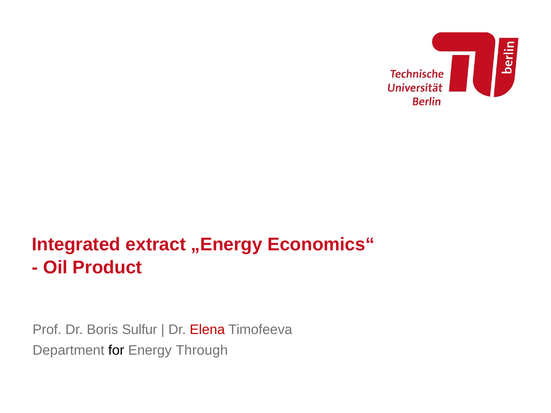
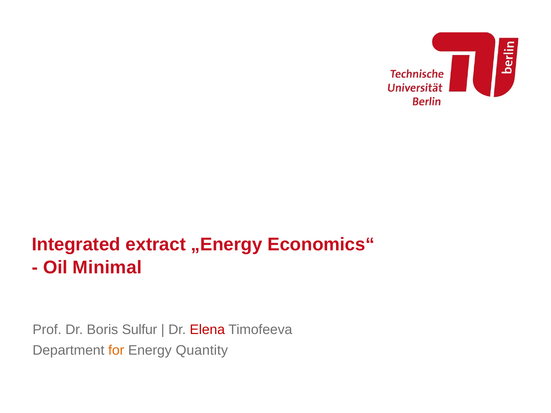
Product: Product -> Minimal (107, 268)
for colour: black -> orange (116, 351)
Through: Through -> Quantity (202, 351)
